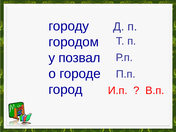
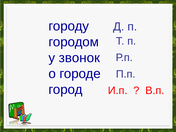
позвал: позвал -> звонок (79, 58)
